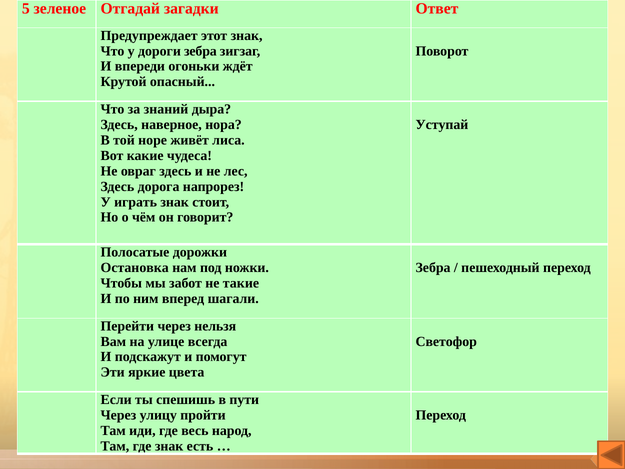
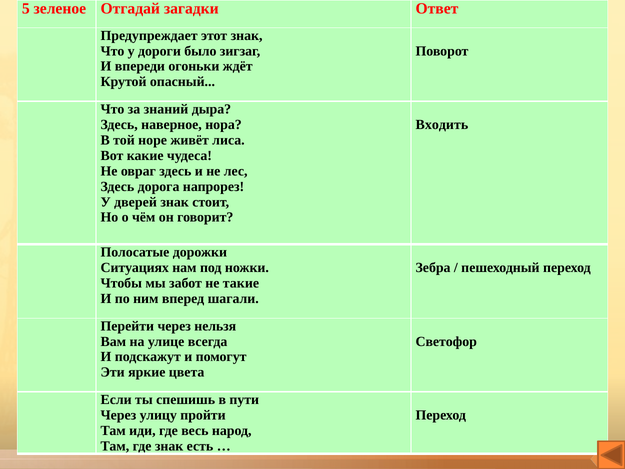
дороги зебра: зебра -> было (200, 51)
Уступай: Уступай -> Входить (442, 125)
играть: играть -> дверей (136, 202)
Остановка: Остановка -> Ситуациях (135, 267)
